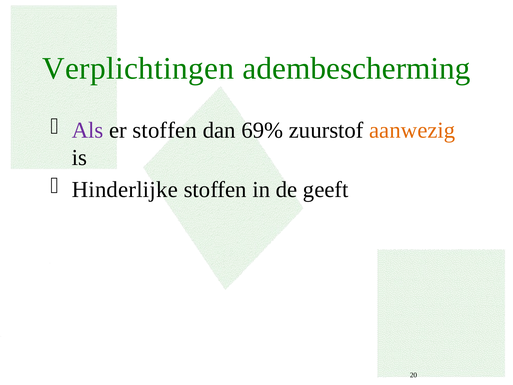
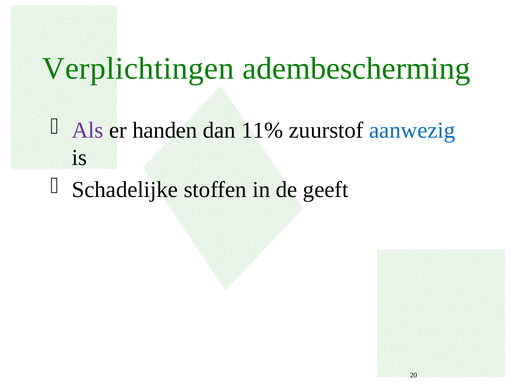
er stoffen: stoffen -> handen (165, 130)
69%: 69% -> 11% (262, 130)
aanwezig colour: orange -> blue (412, 130)
Hinderlijke: Hinderlijke -> Schadelijke (125, 189)
